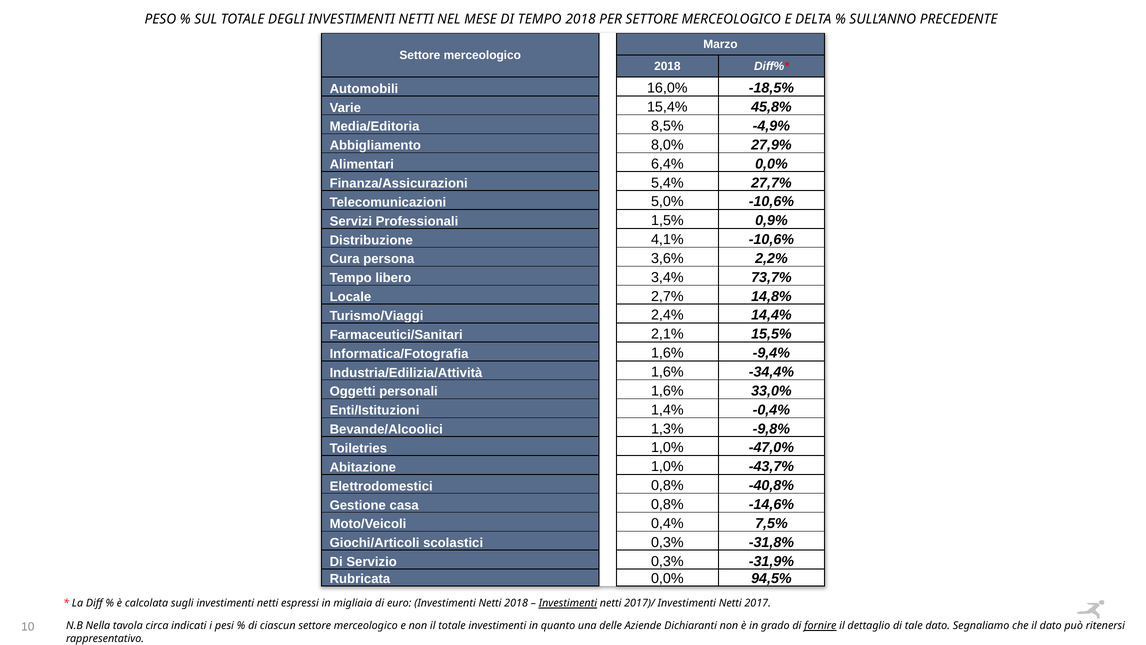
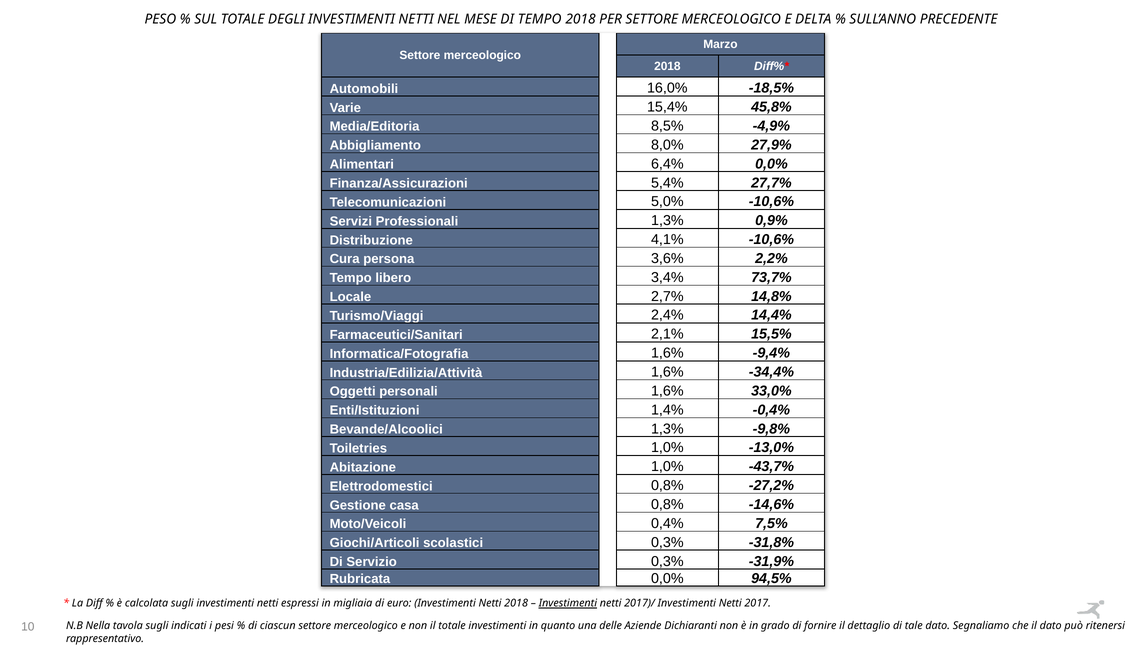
Professionali 1,5%: 1,5% -> 1,3% (667, 221)
-47,0%: -47,0% -> -13,0% (771, 447)
-40,8%: -40,8% -> -27,2% (771, 485)
tavola circa: circa -> sugli (157, 626)
fornire underline: present -> none (820, 626)
